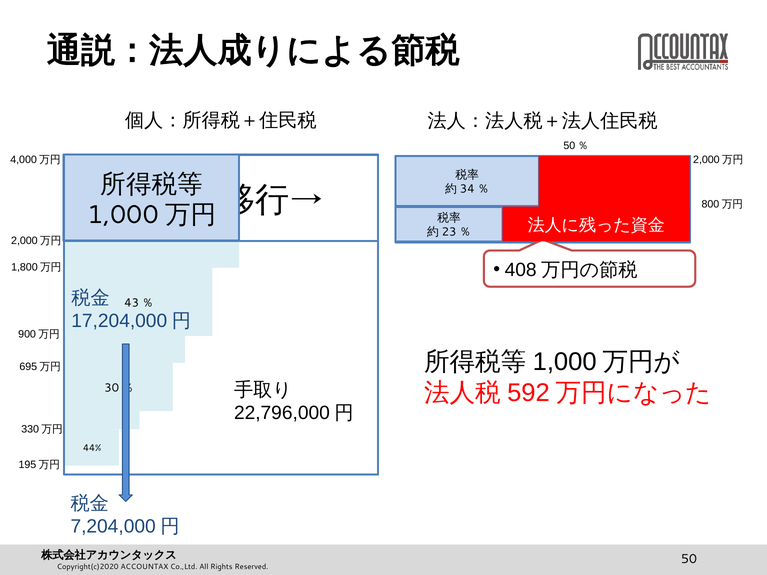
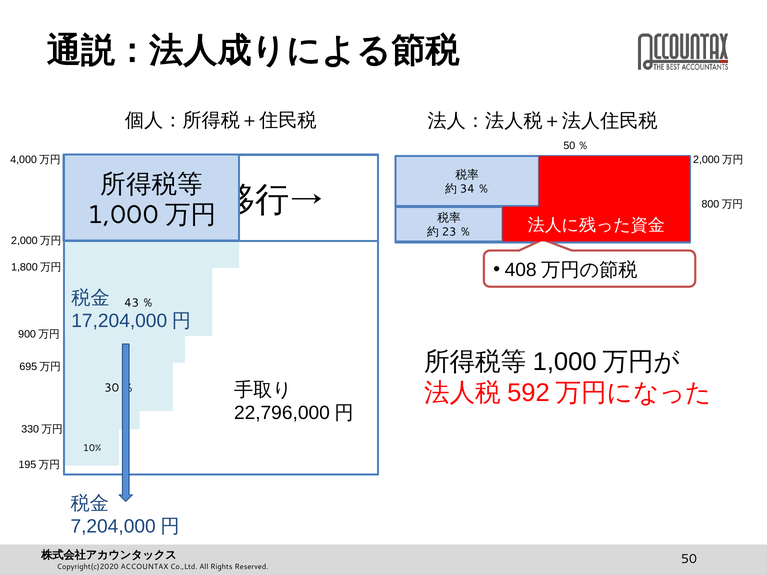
44%: 44% -> 10% (92, 448)
